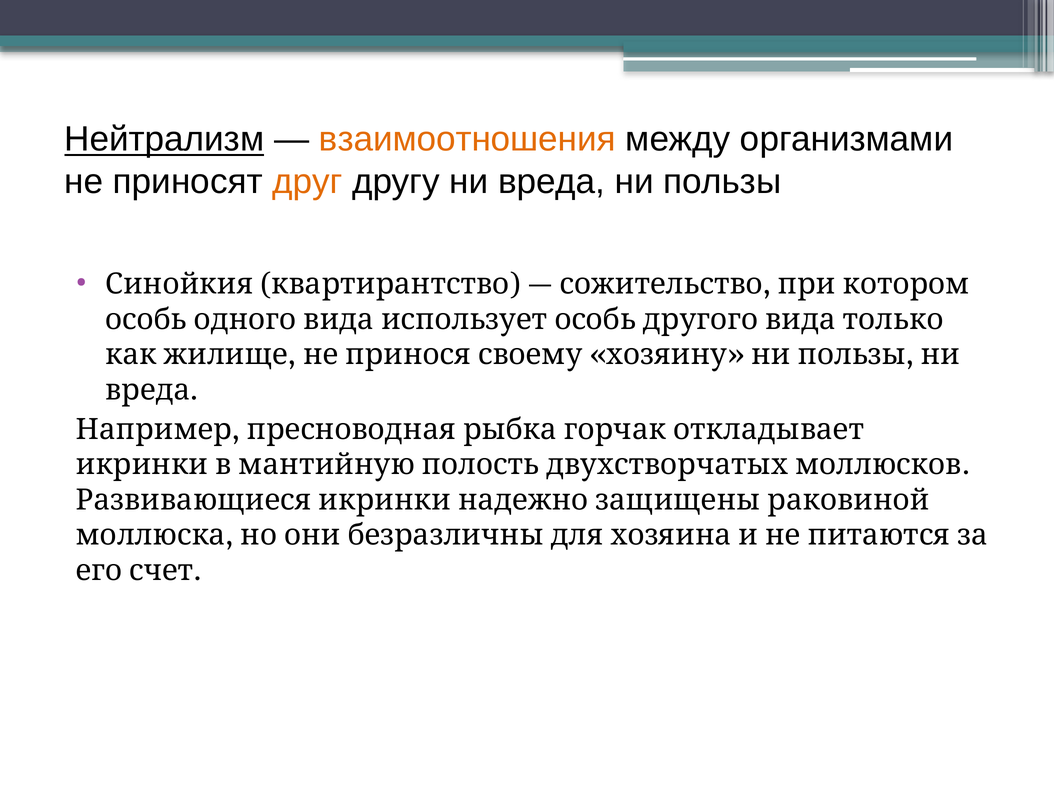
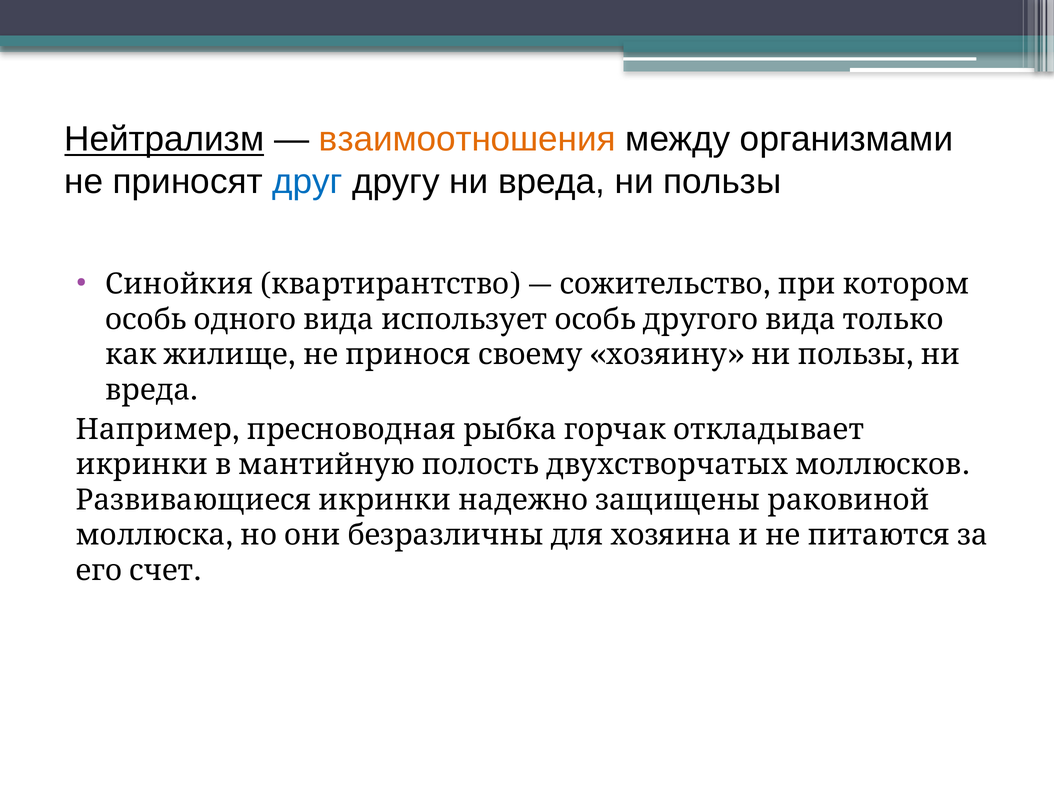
друг colour: orange -> blue (307, 181)
